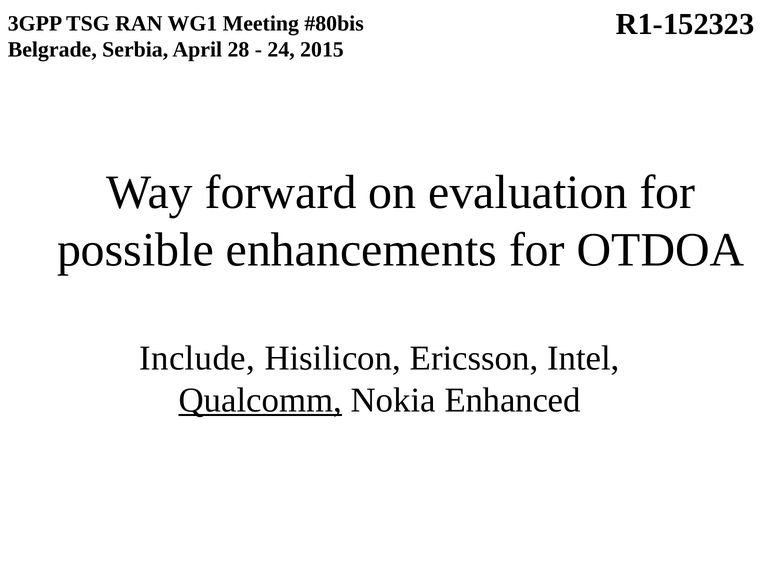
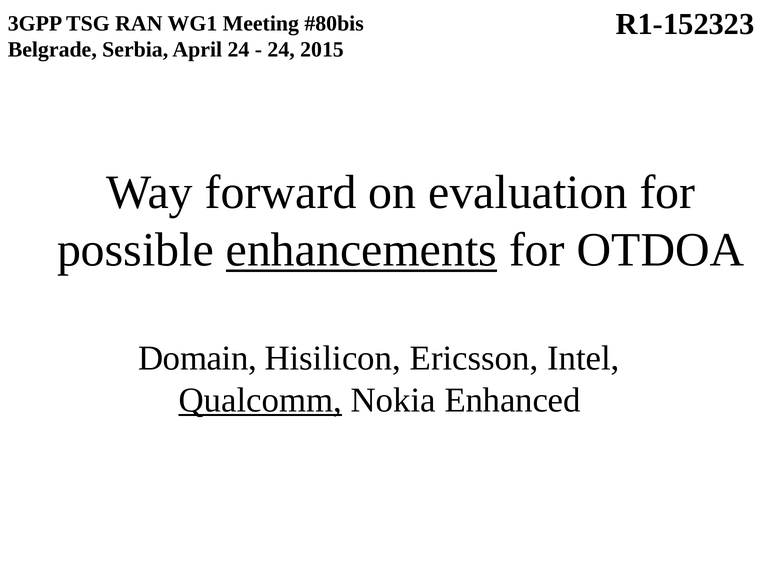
April 28: 28 -> 24 (238, 50)
enhancements underline: none -> present (361, 250)
Include: Include -> Domain (198, 358)
